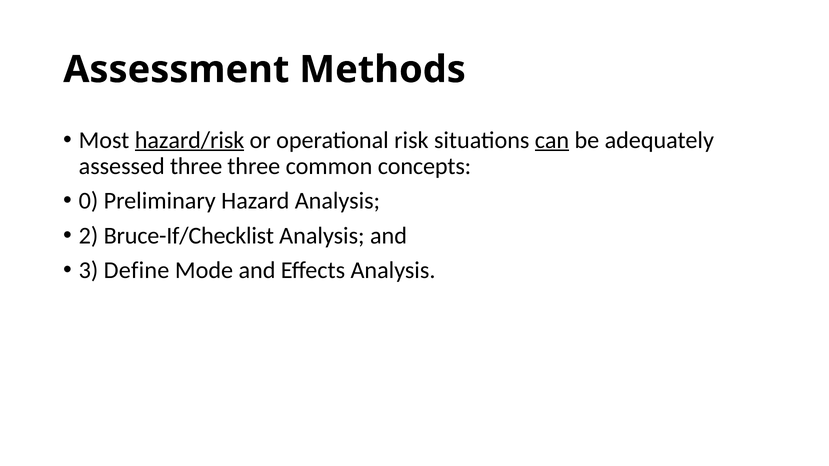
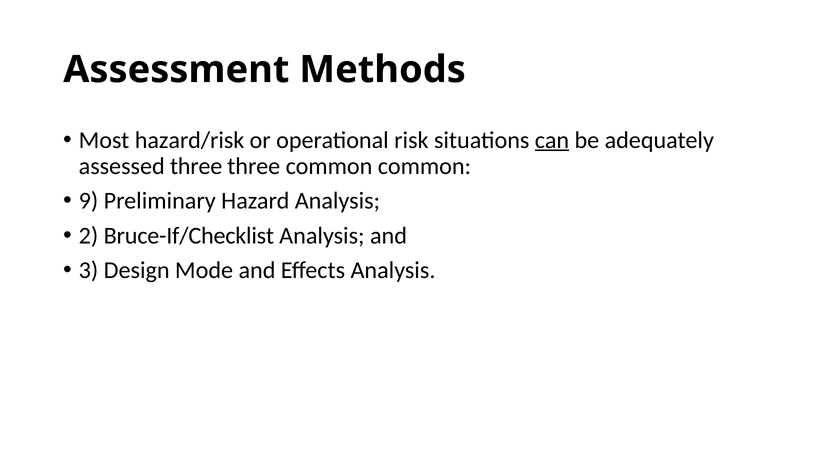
hazard/risk underline: present -> none (190, 140)
common concepts: concepts -> common (424, 166)
0: 0 -> 9 (89, 201)
Define: Define -> Design (137, 271)
